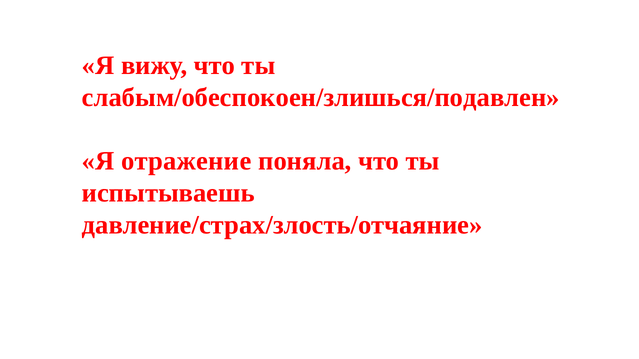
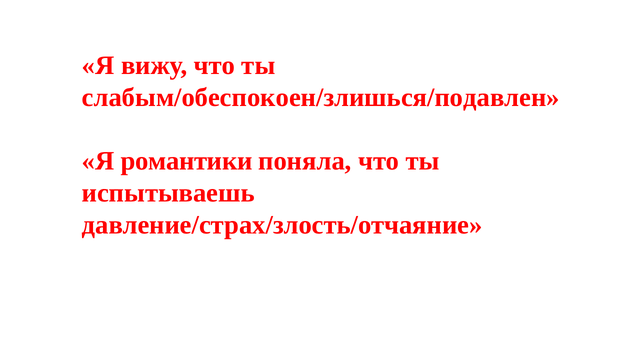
отражение: отражение -> романтики (186, 161)
